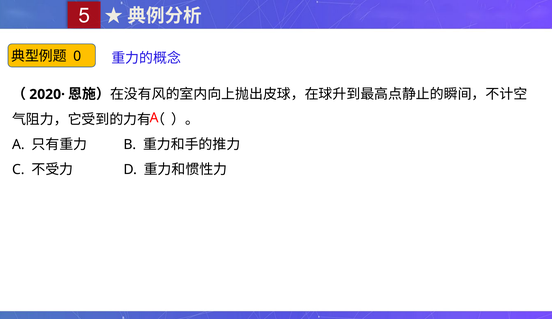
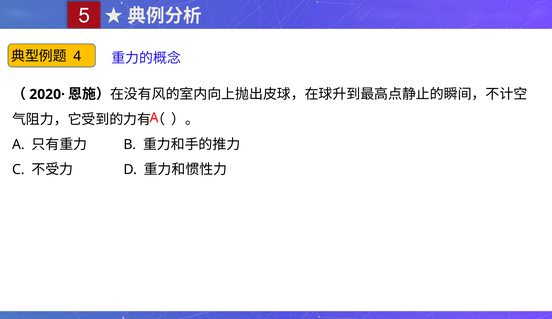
0: 0 -> 4 (77, 56)
